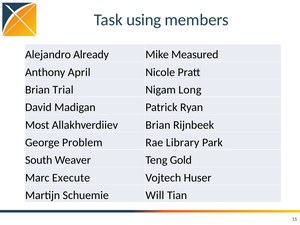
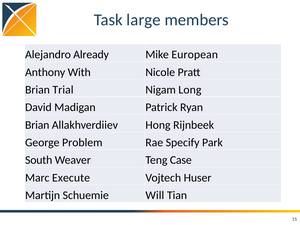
using: using -> large (144, 20)
Measured: Measured -> European (195, 55)
April: April -> With (79, 72)
Most: Most -> Brian (37, 125)
Allakhverdiiev Brian: Brian -> Hong (158, 125)
Library: Library -> Specify (183, 142)
Gold: Gold -> Case (181, 160)
